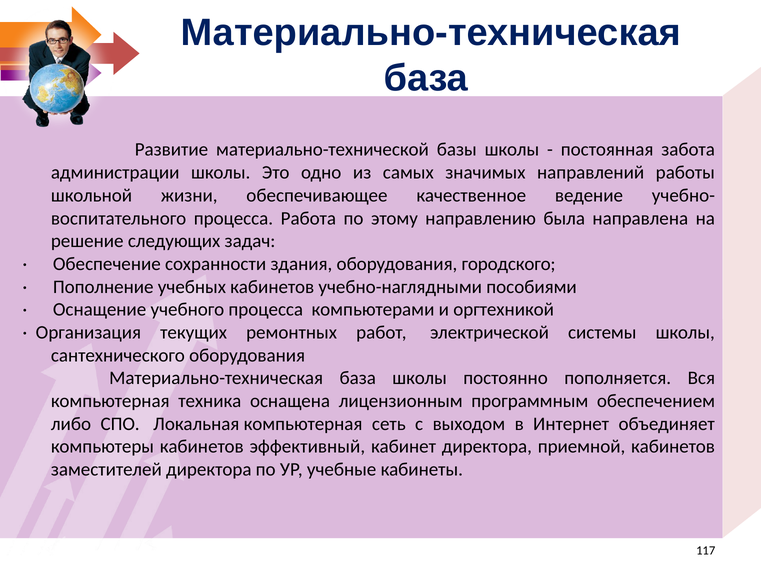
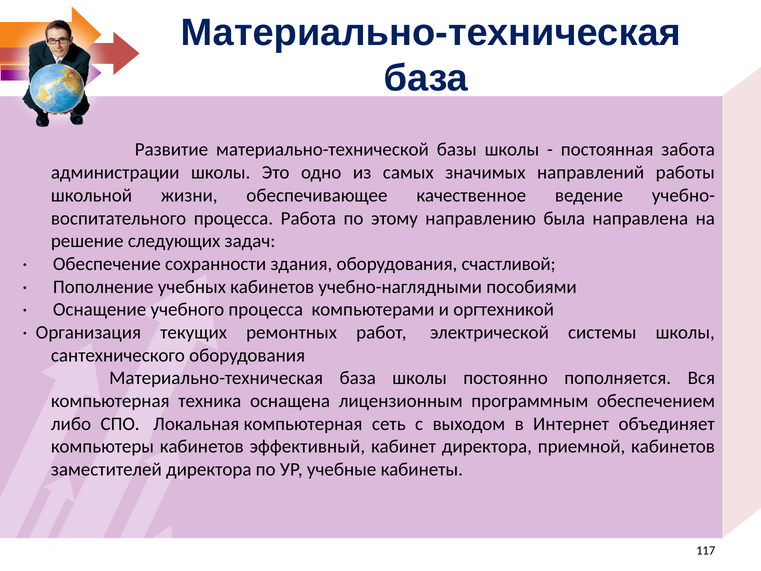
городского: городского -> счастливой (509, 264)
